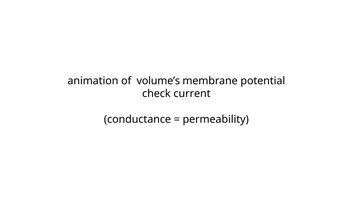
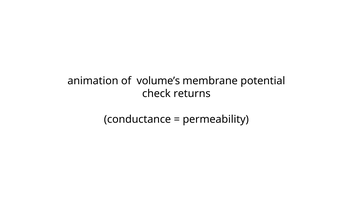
current: current -> returns (192, 94)
